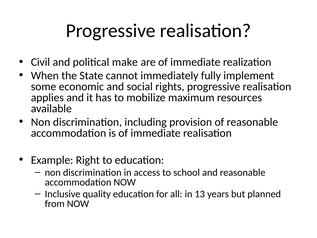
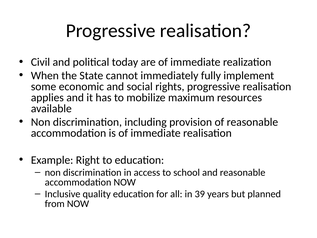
make: make -> today (125, 62)
13: 13 -> 39 (200, 194)
